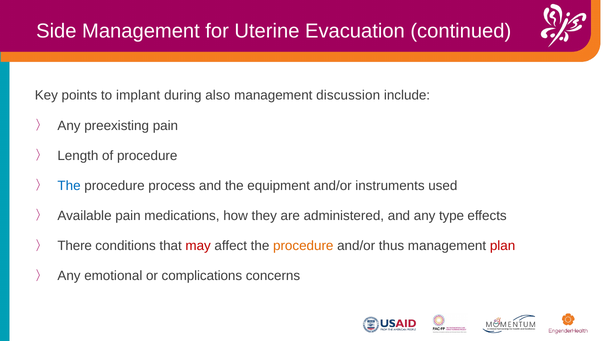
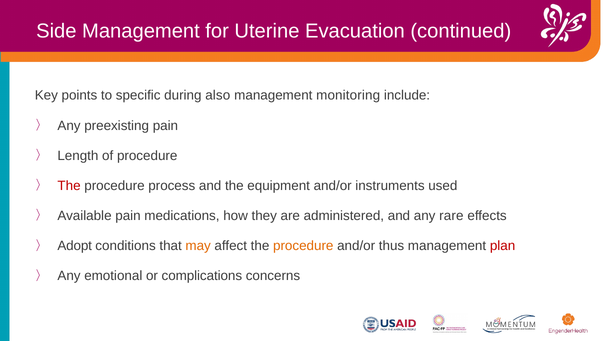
implant: implant -> specific (138, 95)
discussion: discussion -> monitoring (348, 95)
The colour: blue -> red (69, 185)
type: type -> rare (451, 215)
There: There -> Adopt (75, 245)
may colour: red -> orange (198, 245)
